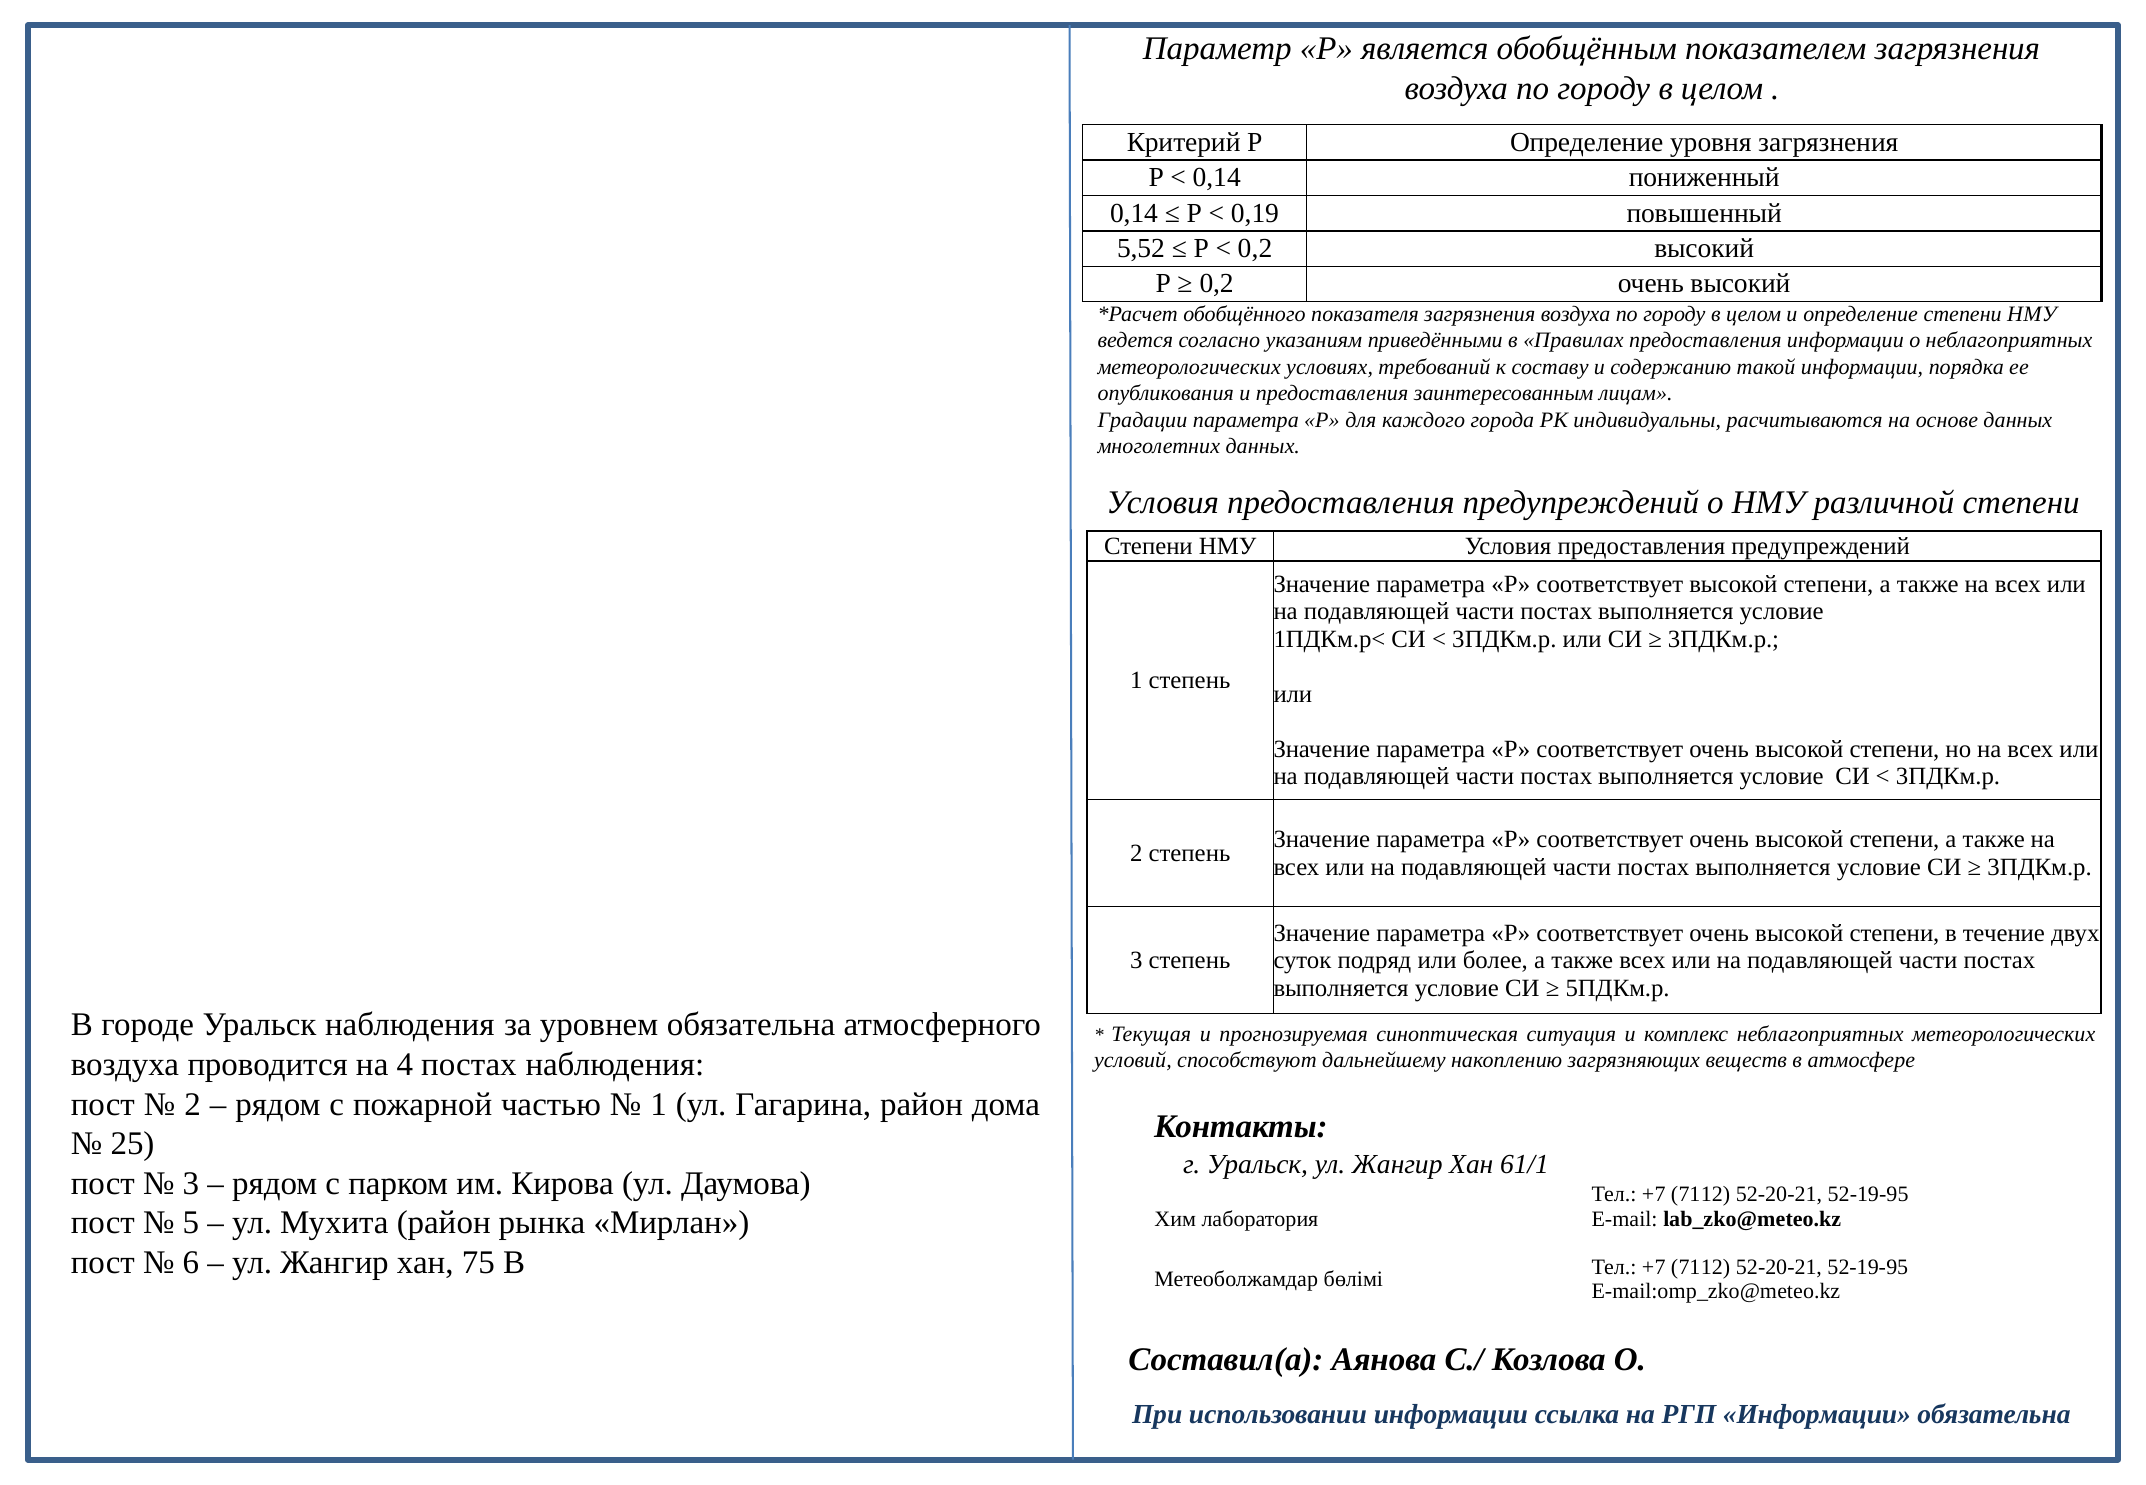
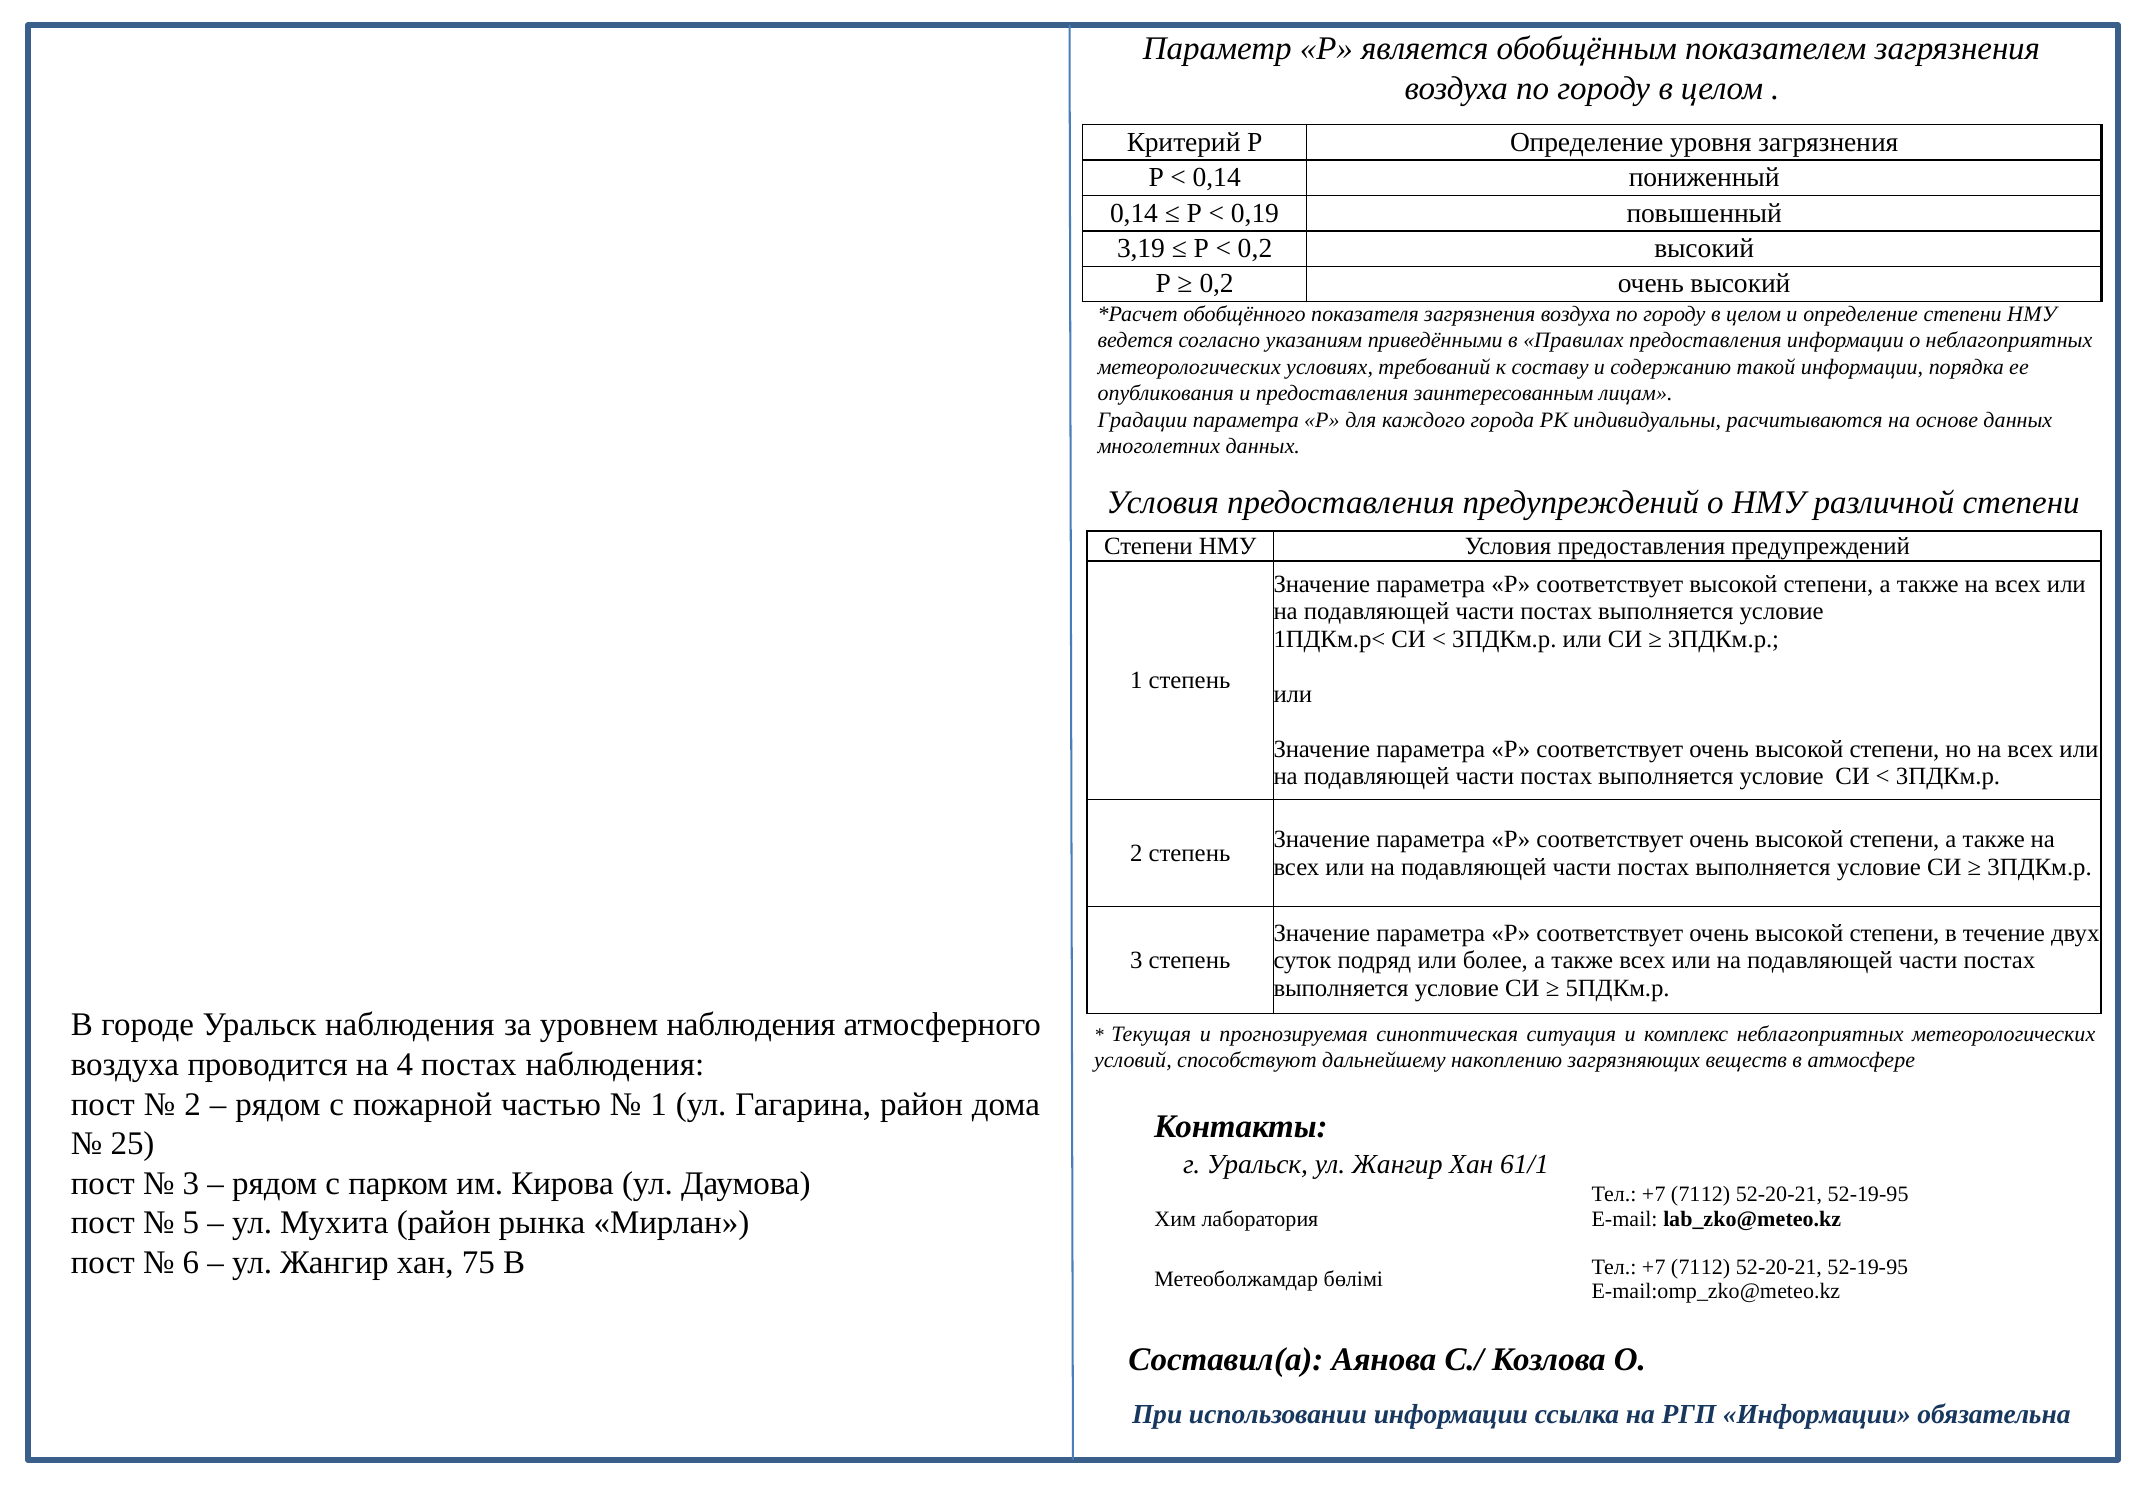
5,52: 5,52 -> 3,19 (1141, 248)
уровнем обязательна: обязательна -> наблюдения (751, 1026)
